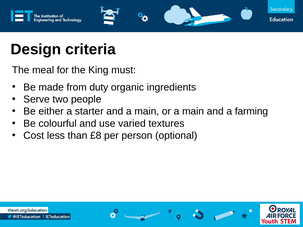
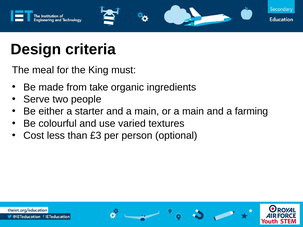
duty: duty -> take (99, 87)
£8: £8 -> £3 (96, 136)
